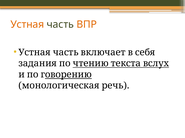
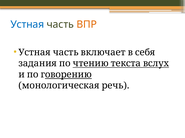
Устная colour: orange -> blue (27, 25)
